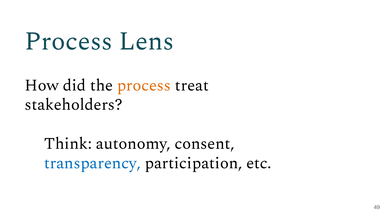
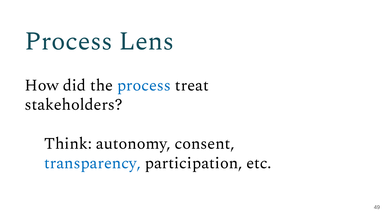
process colour: orange -> blue (144, 85)
